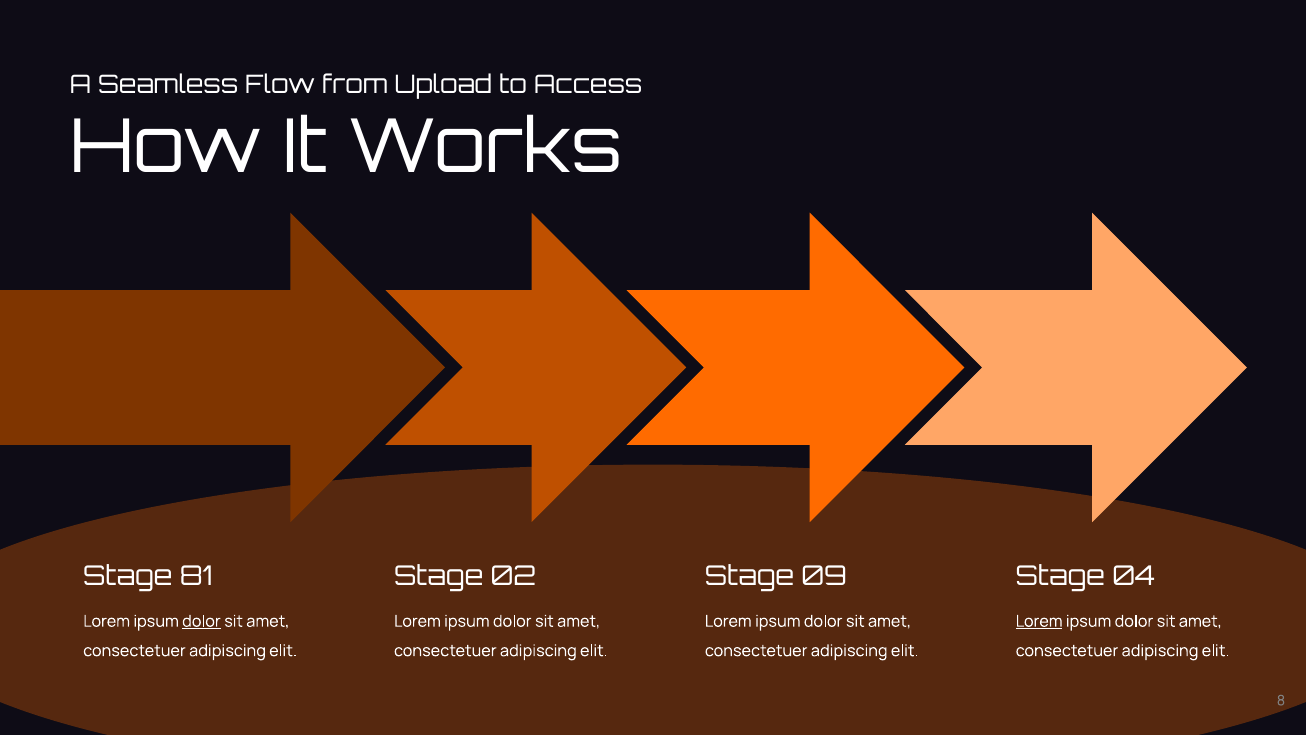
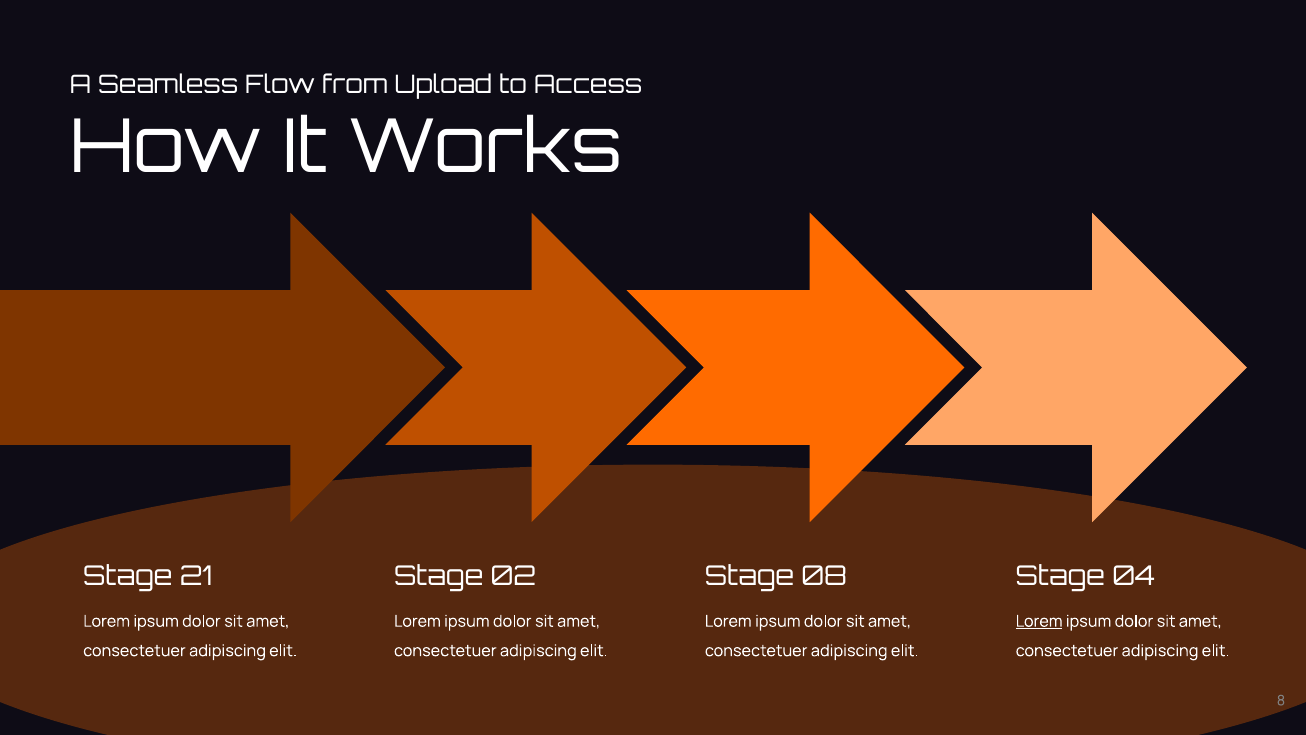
81: 81 -> 21 (196, 577)
09: 09 -> 08 (824, 577)
dolor underline: present -> none (201, 621)
